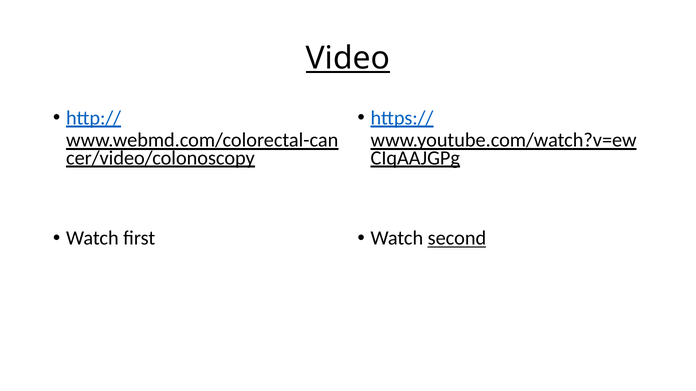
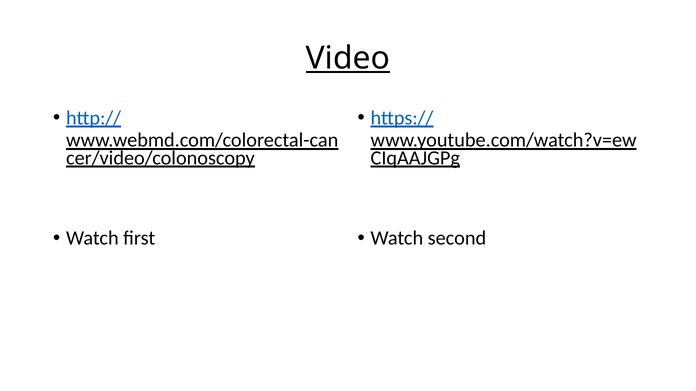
second underline: present -> none (457, 239)
